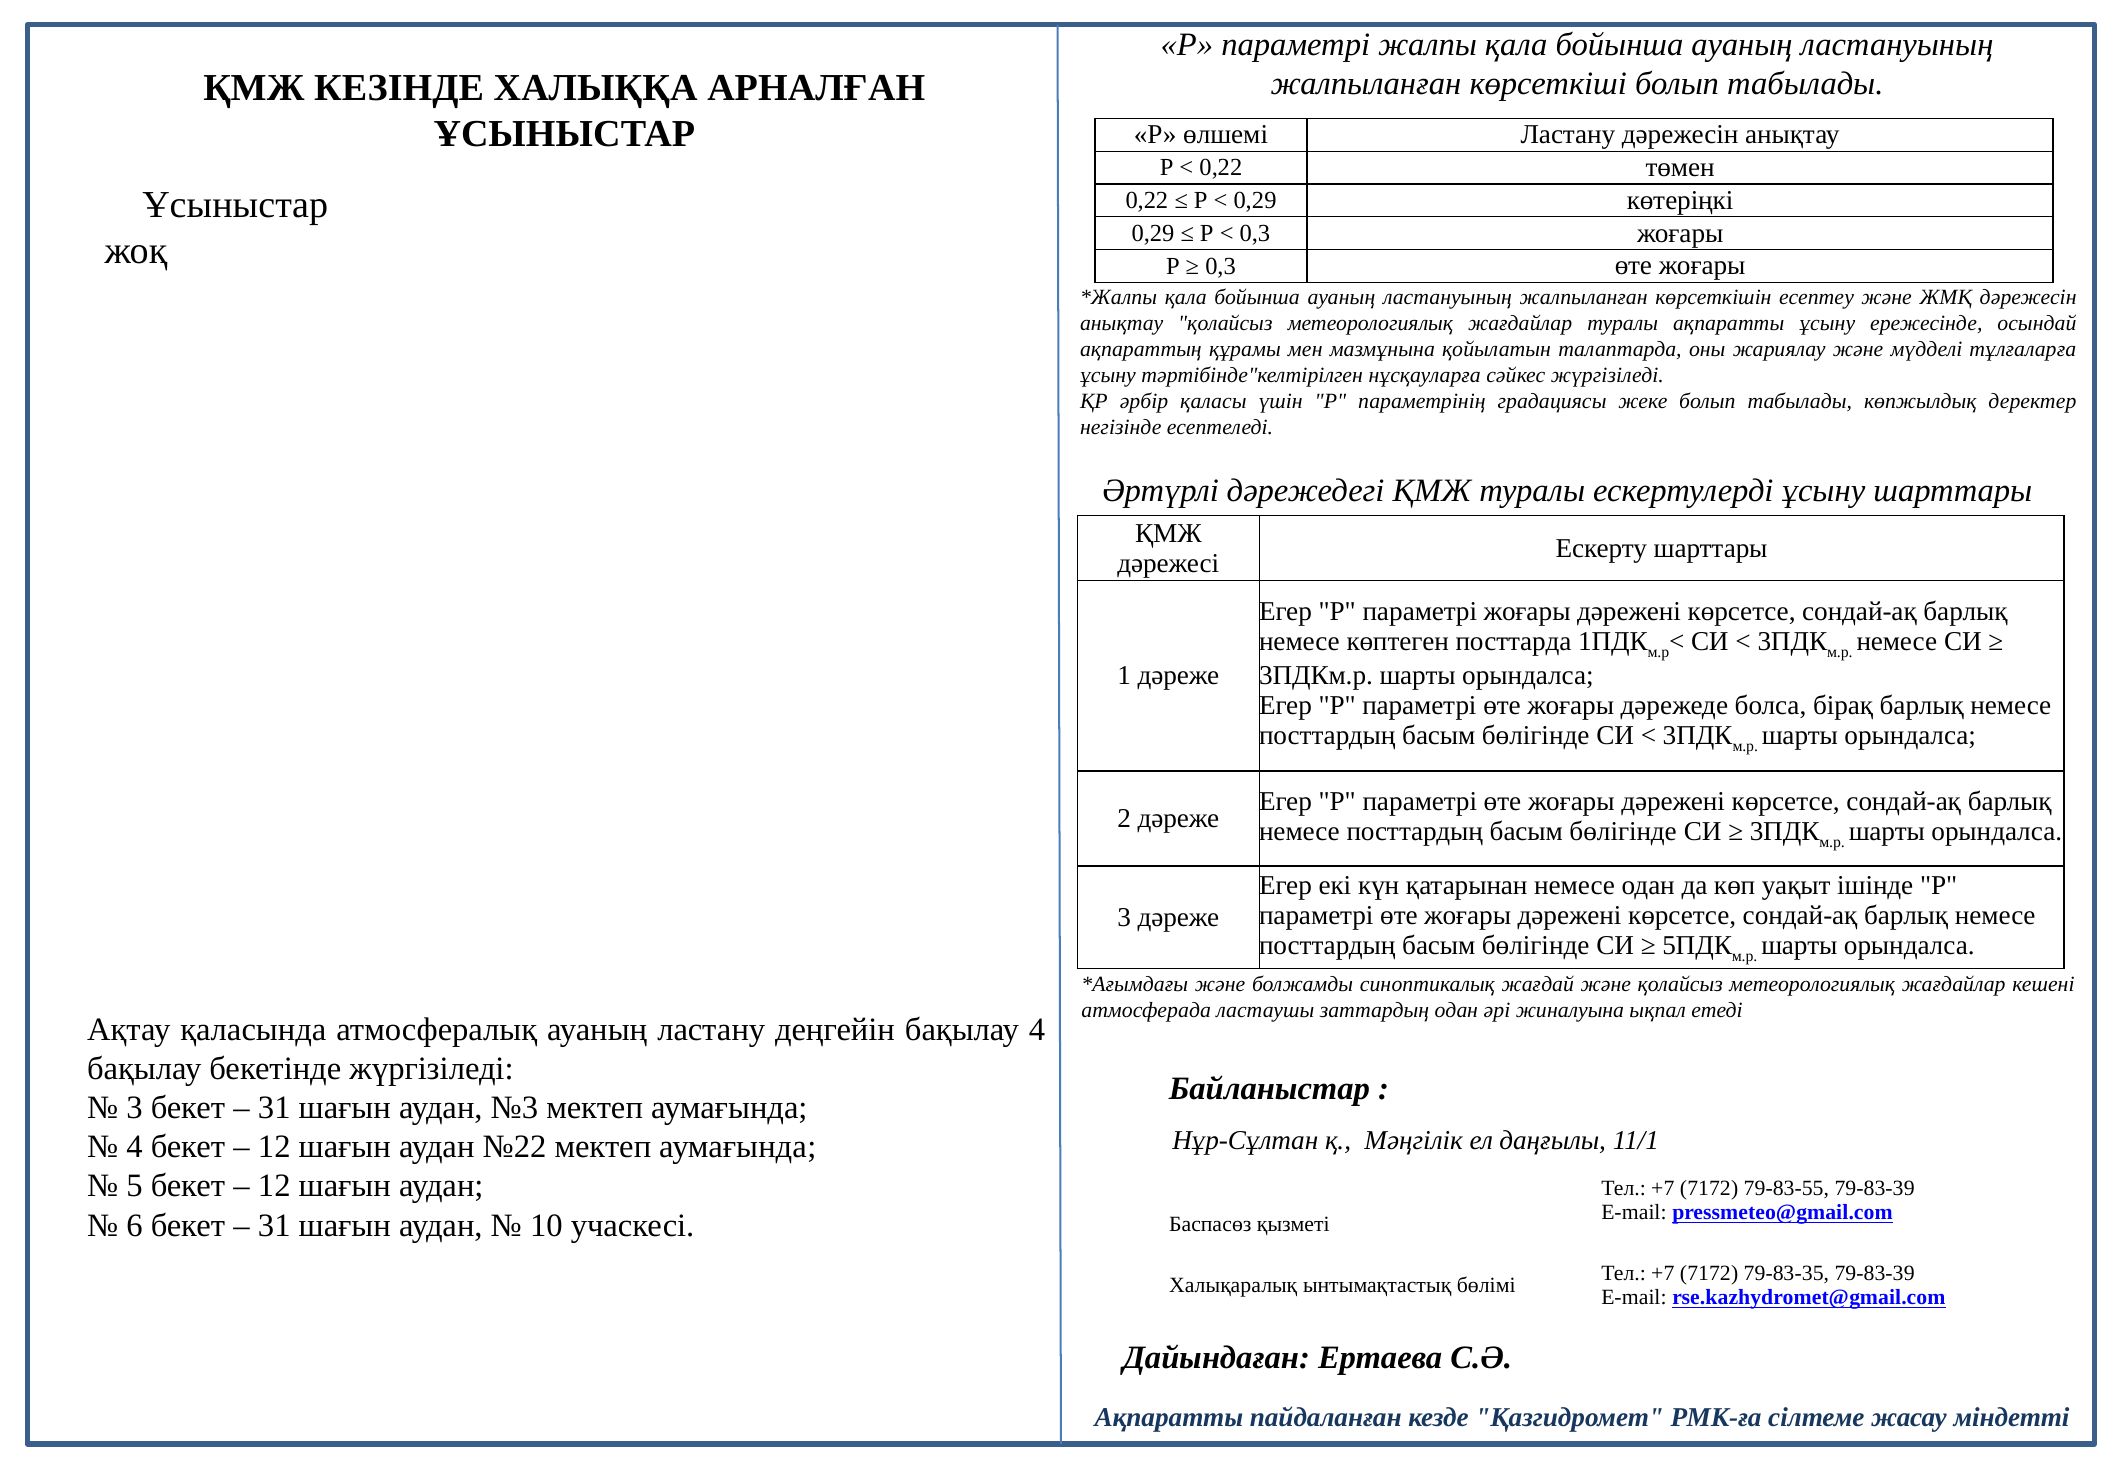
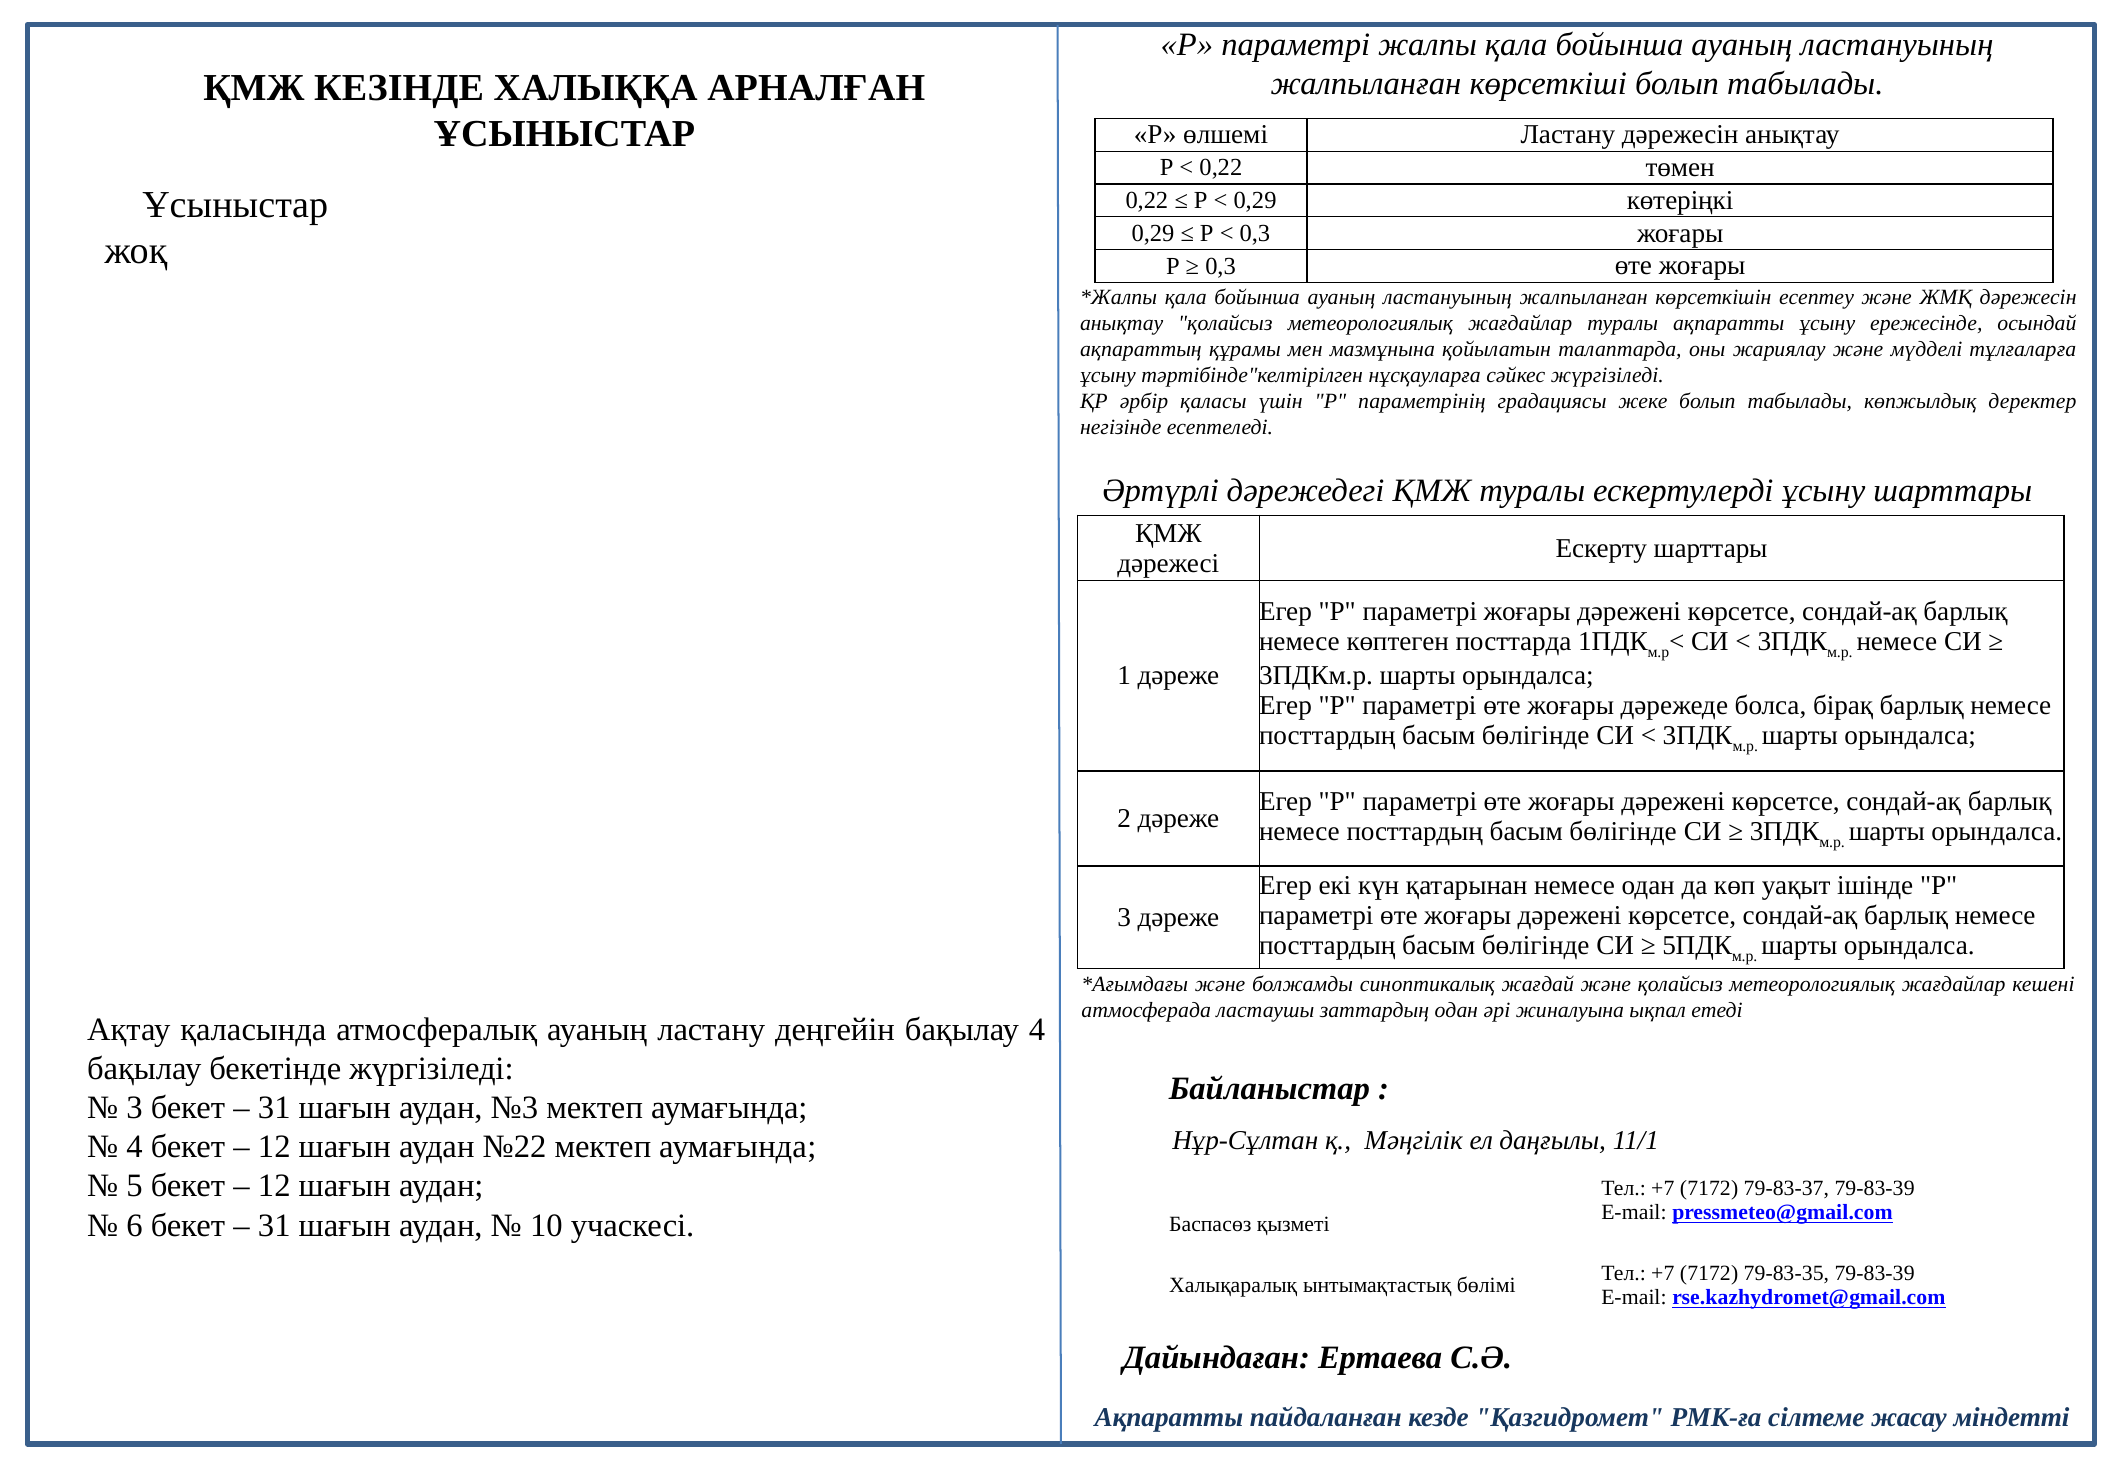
79-83-55: 79-83-55 -> 79-83-37 (1786, 1189)
